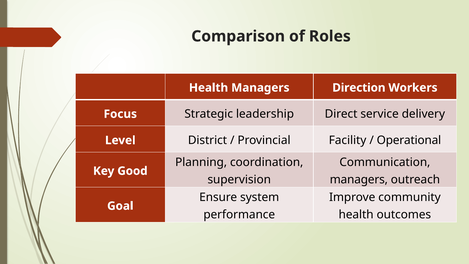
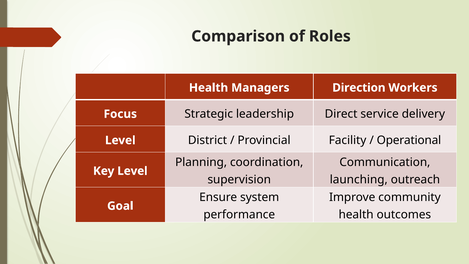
Key Good: Good -> Level (132, 171)
managers: managers -> launching (359, 179)
